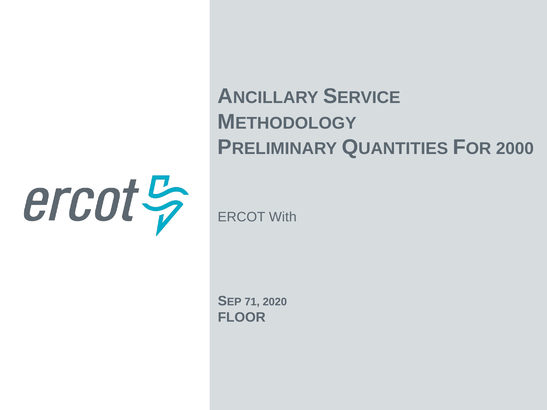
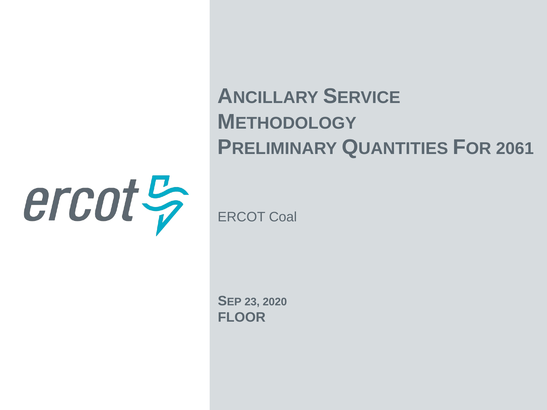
2000: 2000 -> 2061 (515, 149)
With: With -> Coal (283, 217)
71: 71 -> 23 (252, 302)
